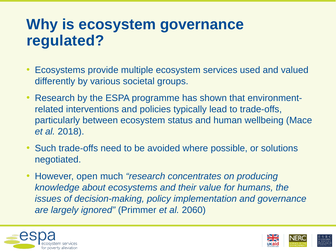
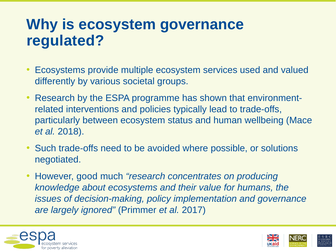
open: open -> good (87, 176)
2060: 2060 -> 2017 (194, 210)
